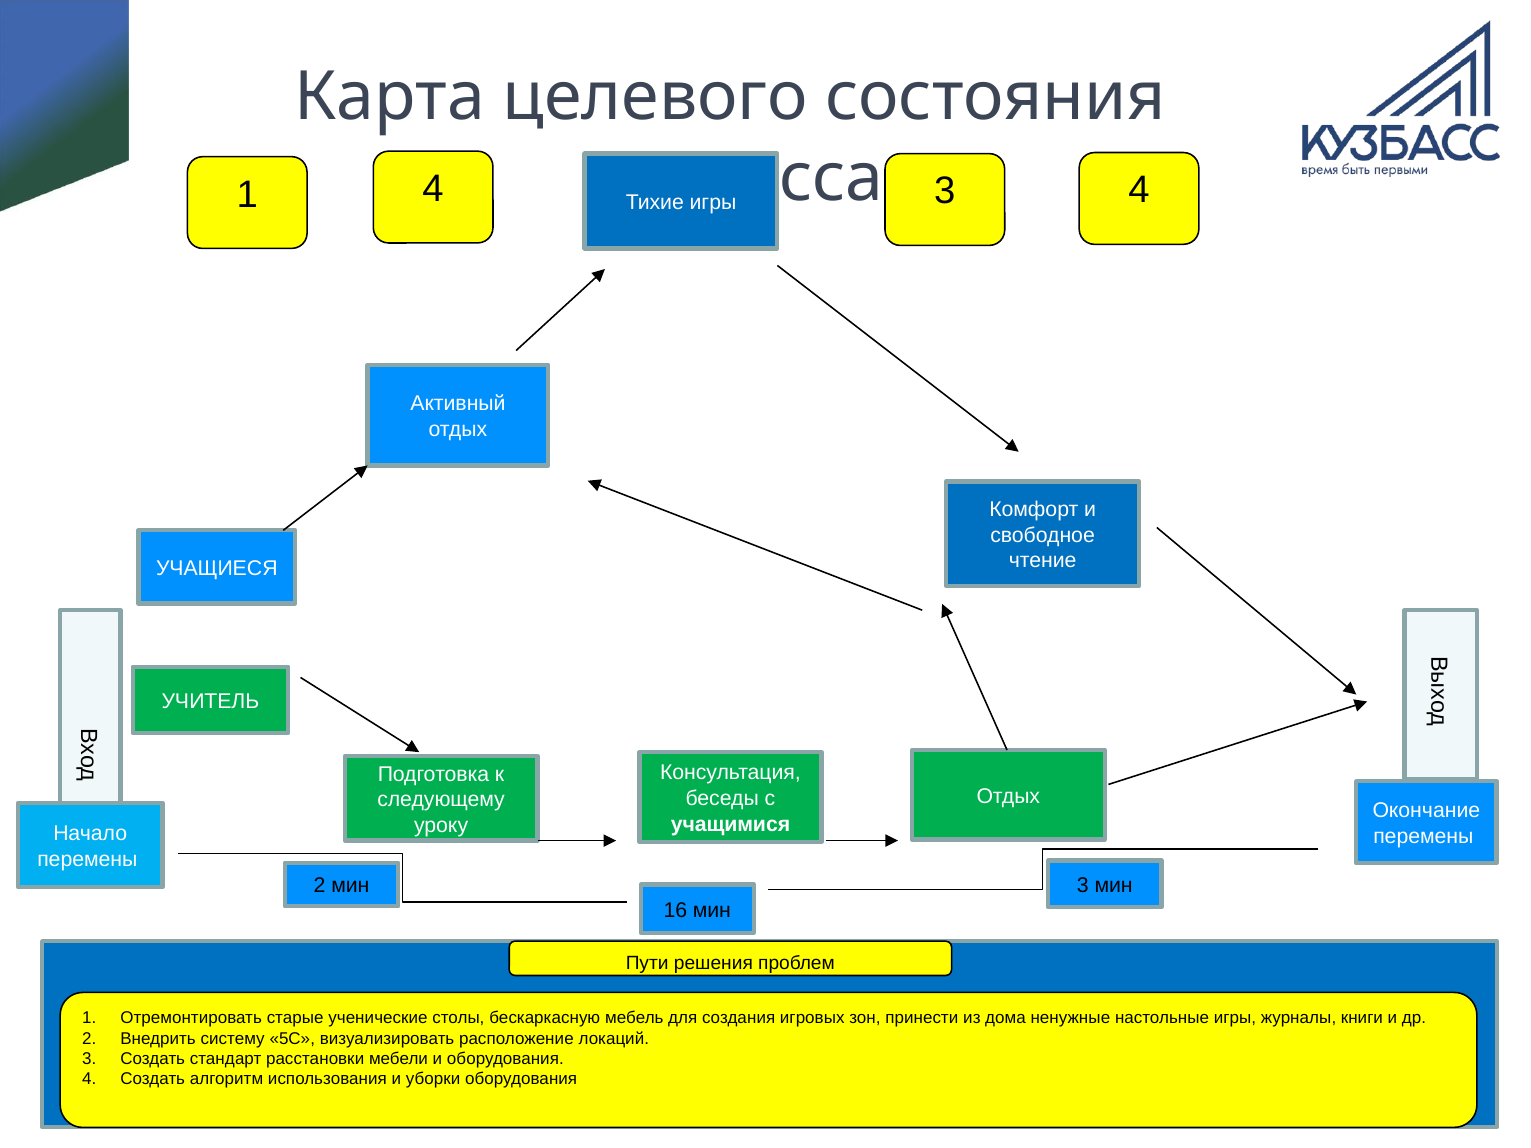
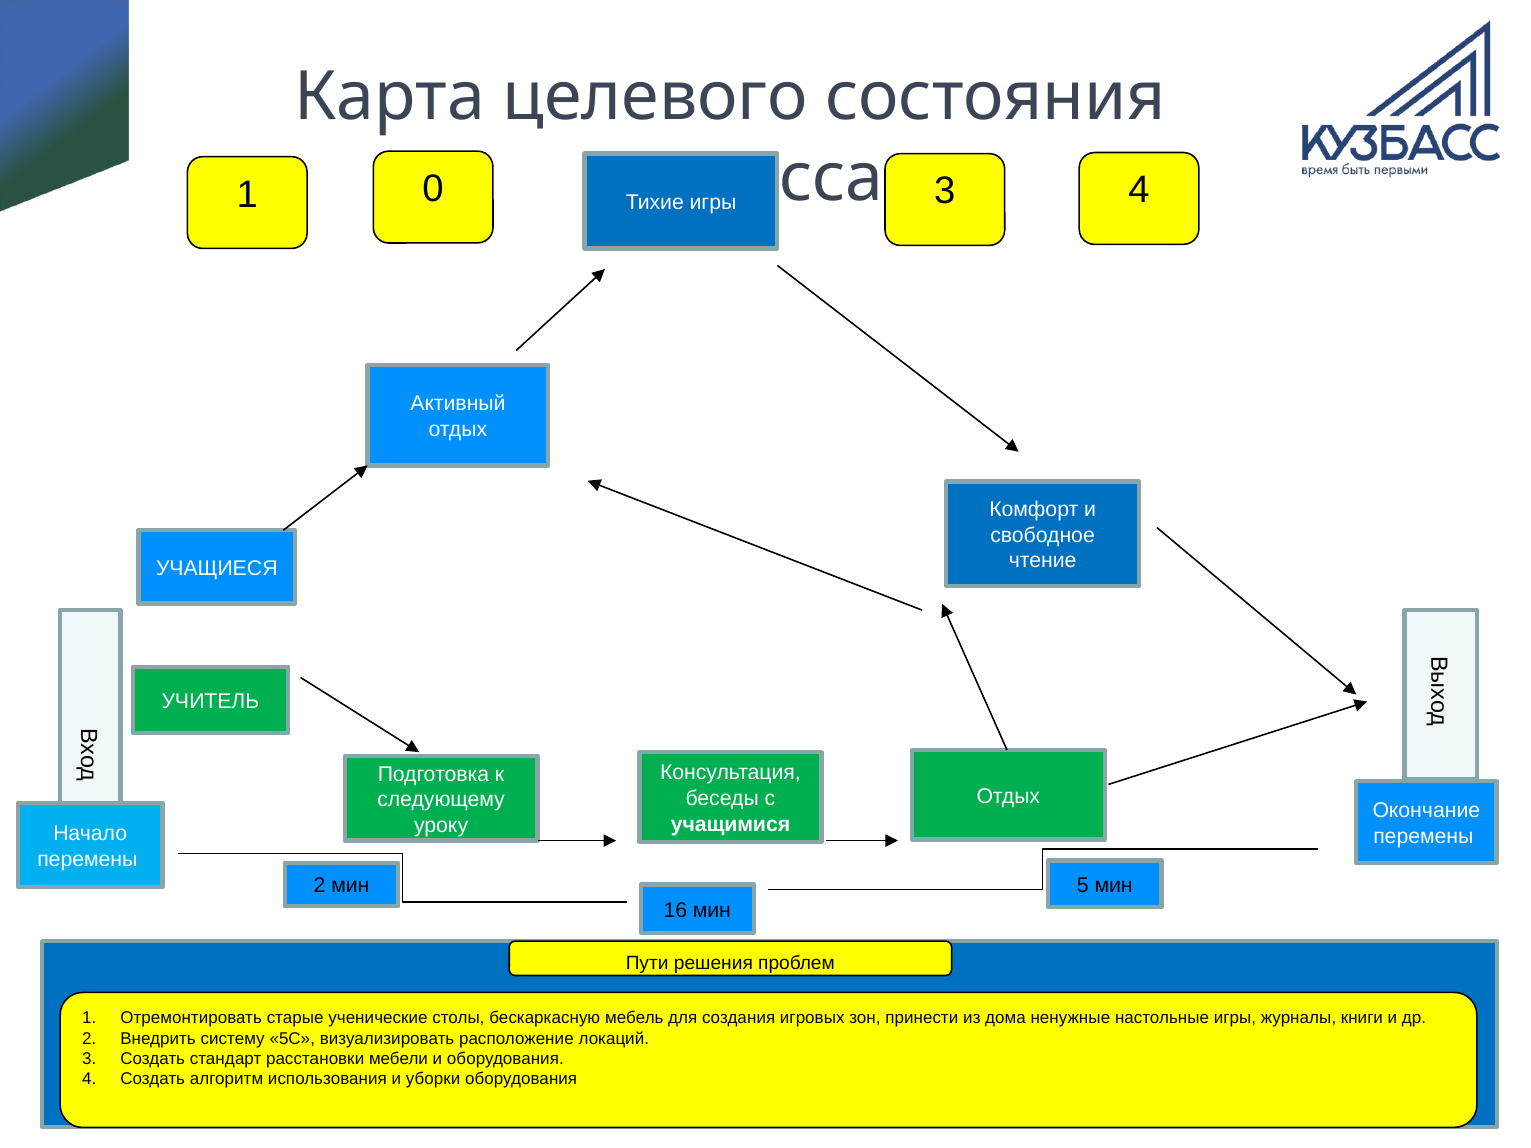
1 4: 4 -> 0 (433, 189)
мин 3: 3 -> 5 (1083, 886)
